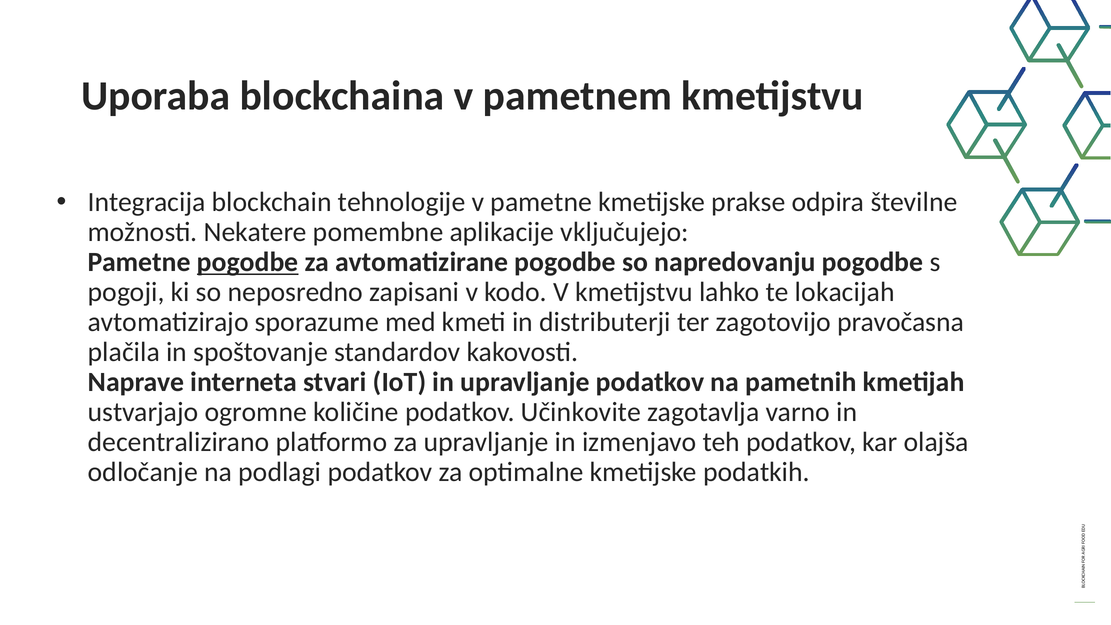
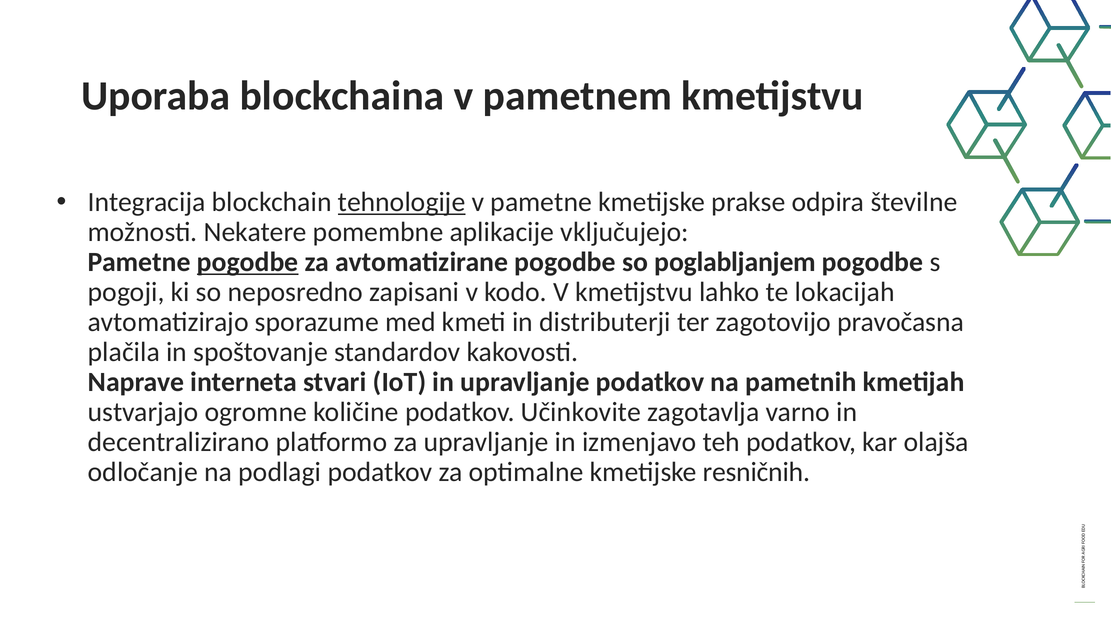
tehnologije underline: none -> present (402, 202)
napredovanju: napredovanju -> poglabljanjem (735, 262)
podatkih: podatkih -> resničnih (757, 472)
